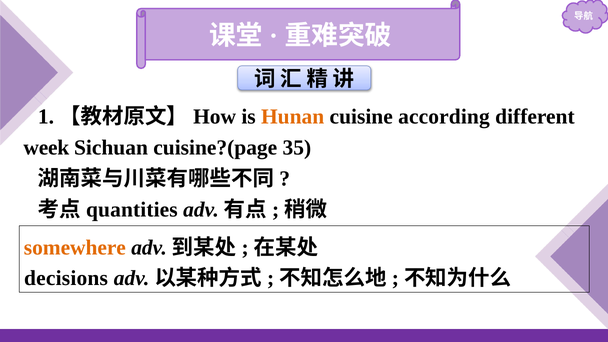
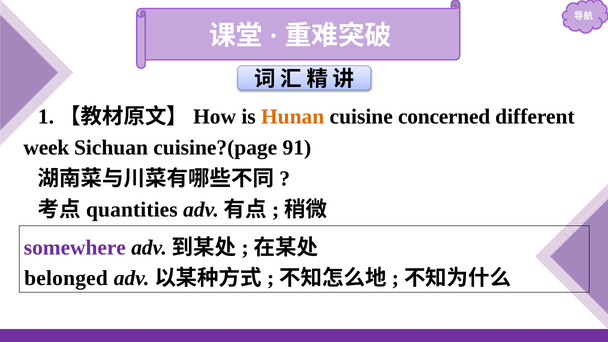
according: according -> concerned (444, 117)
35: 35 -> 91 (297, 148)
somewhere colour: orange -> purple (75, 247)
decisions: decisions -> belonged (66, 278)
